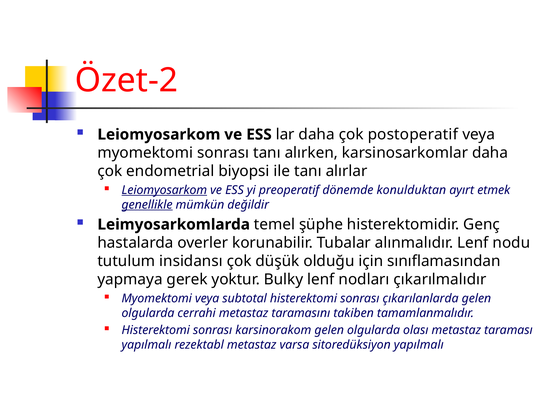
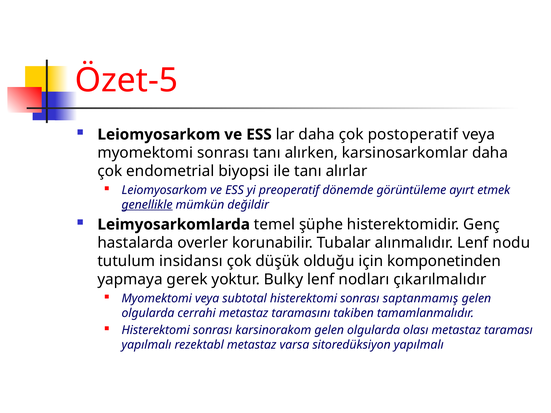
Özet-2: Özet-2 -> Özet-5 (127, 80)
Leiomyosarkom underline: present -> none (164, 190)
konulduktan: konulduktan -> görüntüleme (411, 190)
sınıflamasından: sınıflamasından -> komponetinden (444, 261)
çıkarılanlarda: çıkarılanlarda -> saptanmamış (421, 298)
